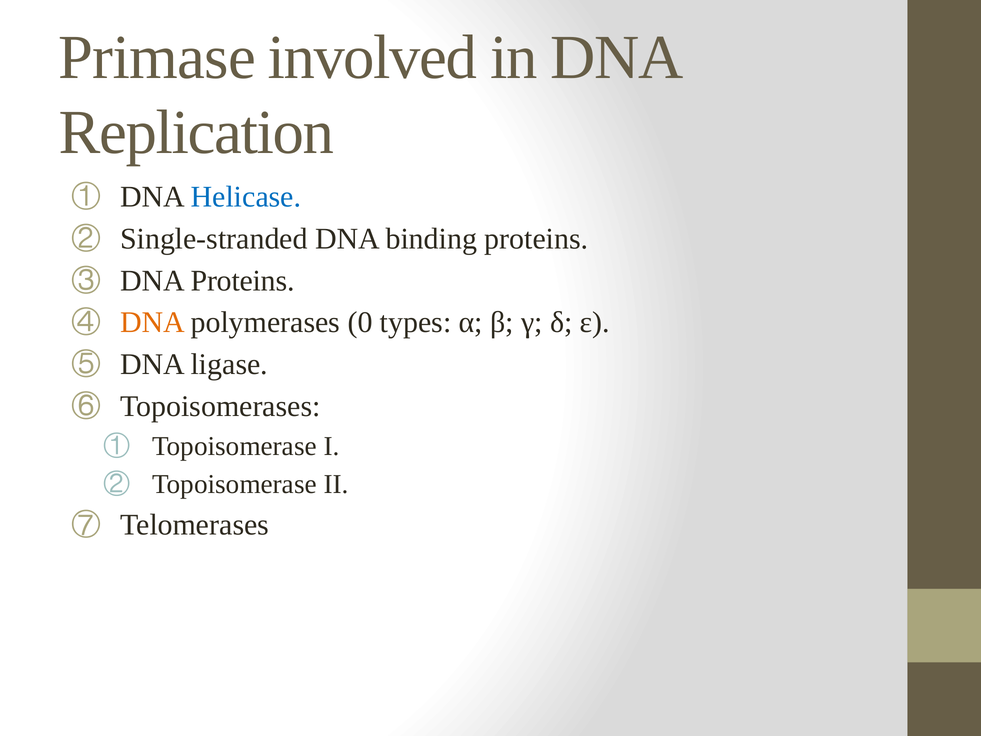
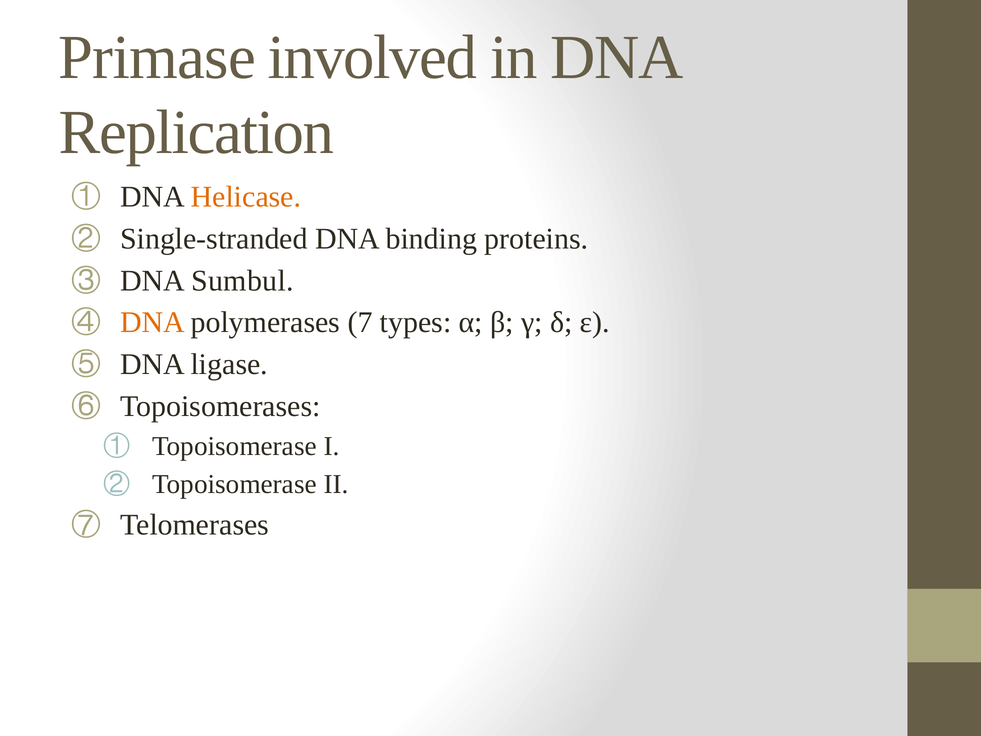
Helicase colour: blue -> orange (246, 197)
DNA Proteins: Proteins -> Sumbul (242, 281)
0: 0 -> 7 (360, 322)
